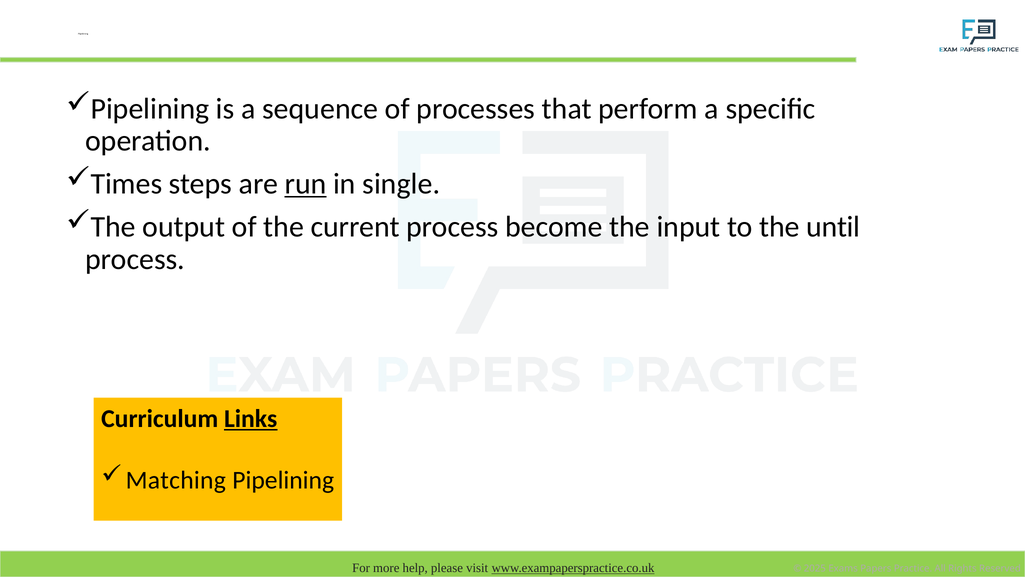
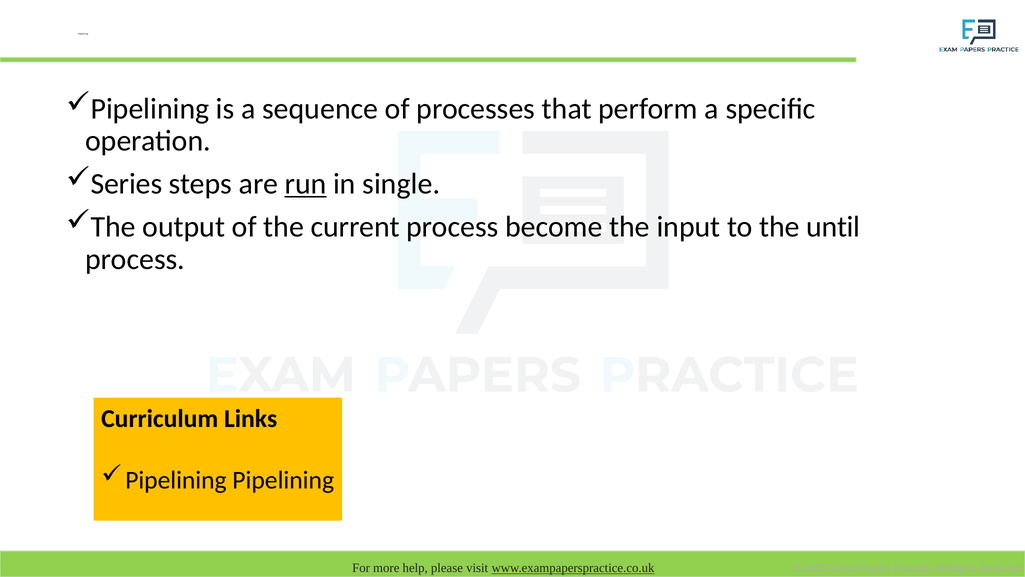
Times: Times -> Series (127, 184)
Links underline: present -> none (251, 418)
Matching: Matching -> Pipelining (176, 480)
